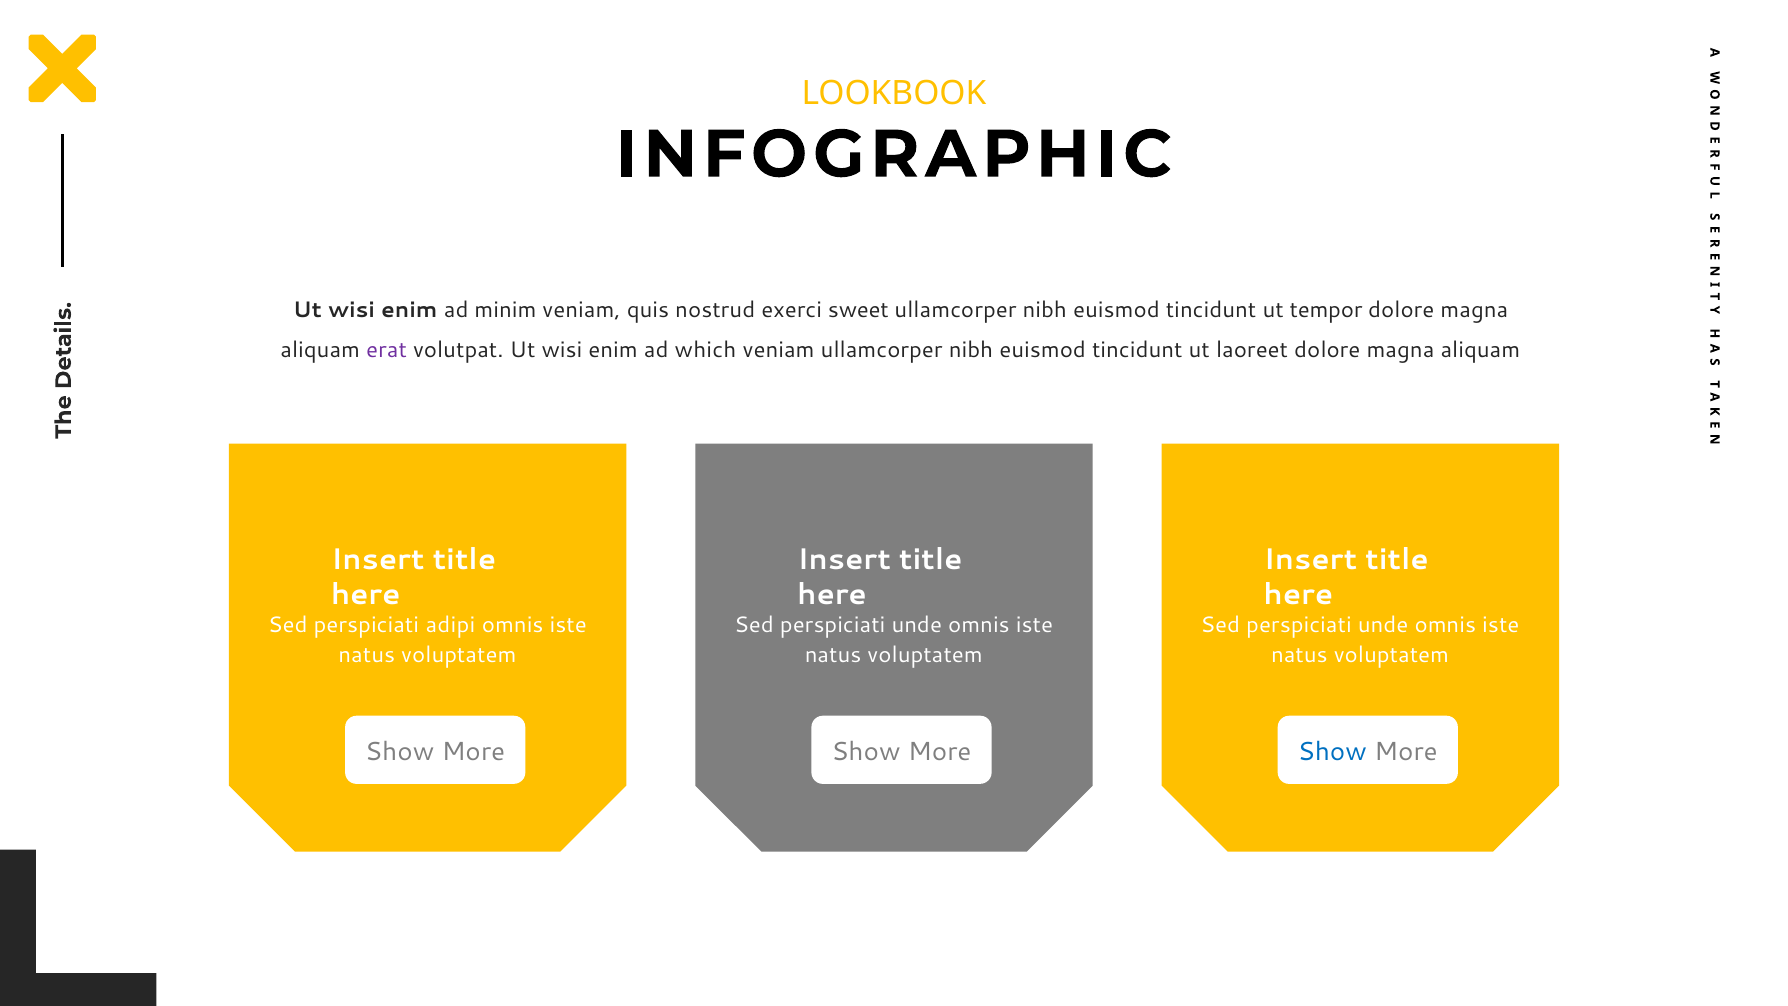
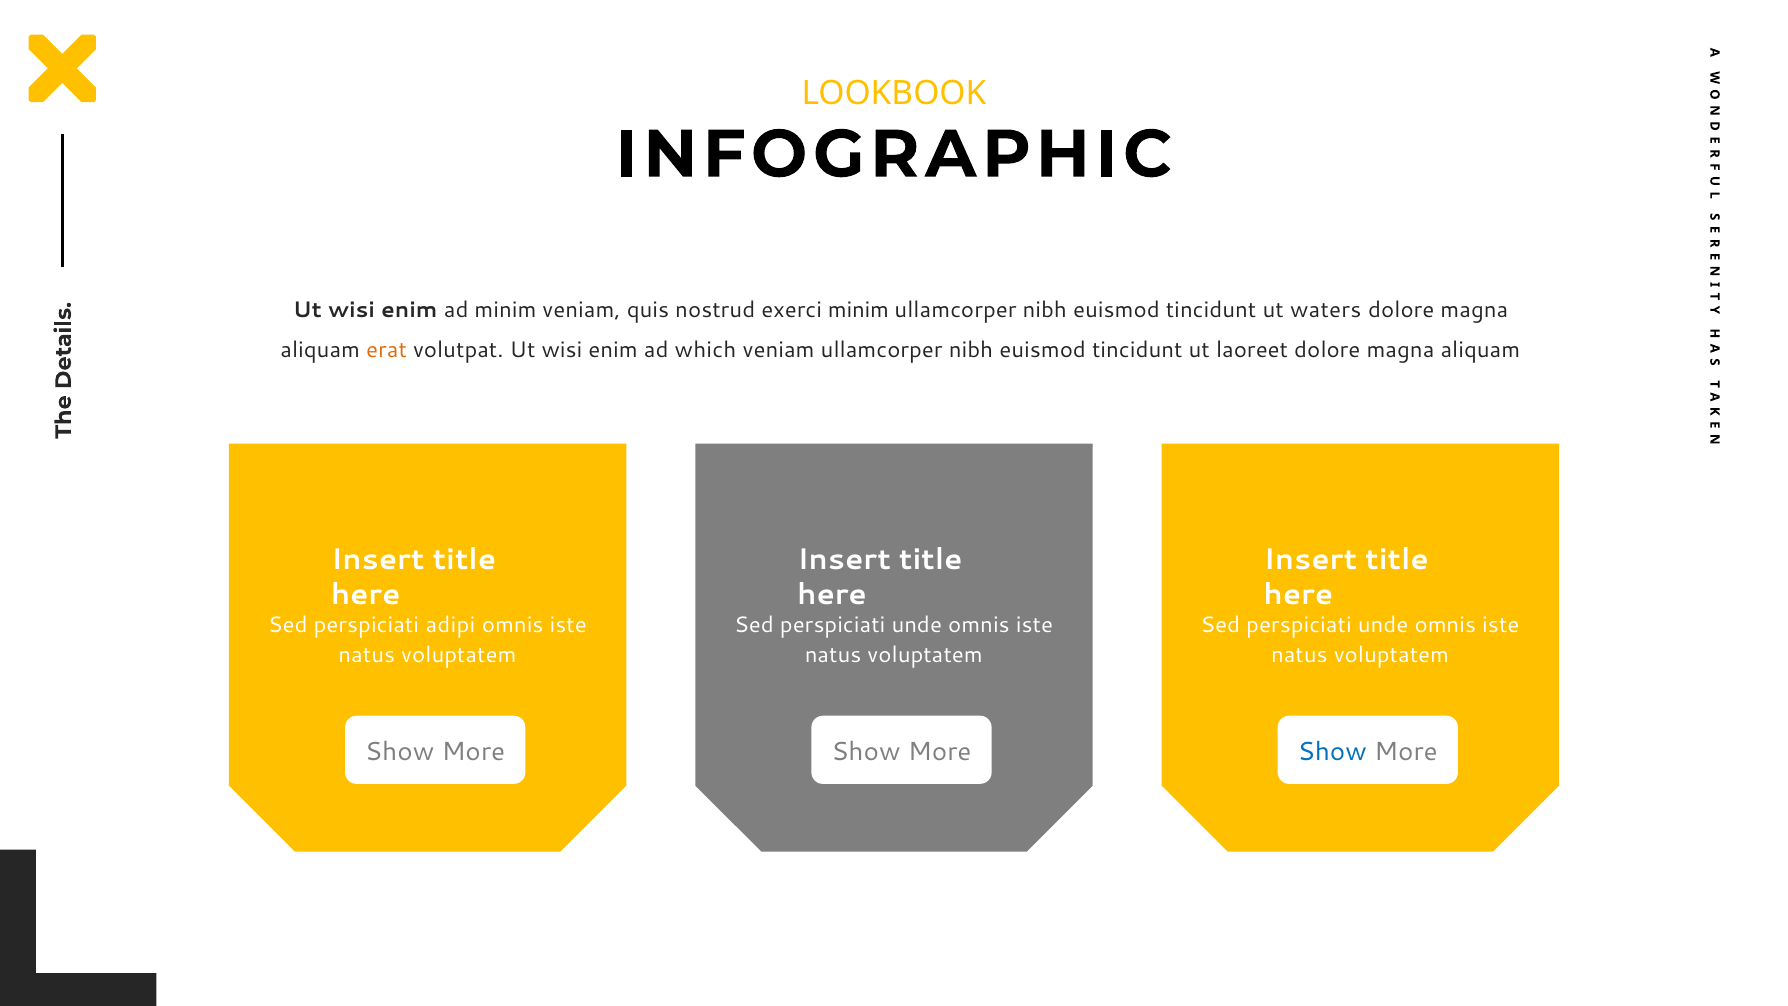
exerci sweet: sweet -> minim (858, 310)
tempor: tempor -> waters (1326, 310)
erat colour: purple -> orange (387, 350)
